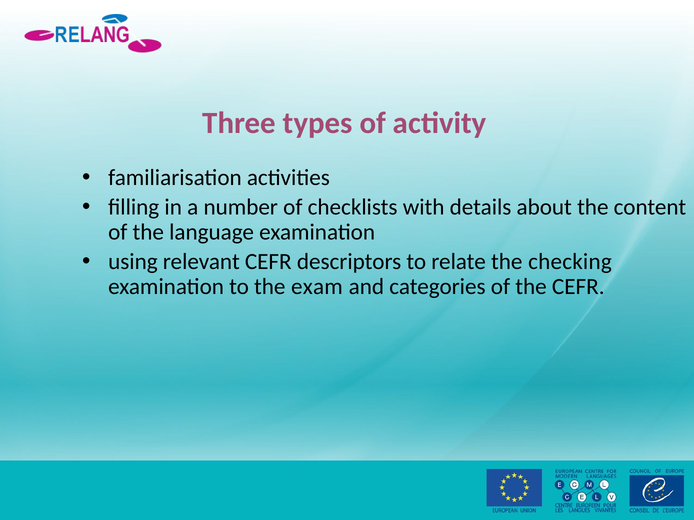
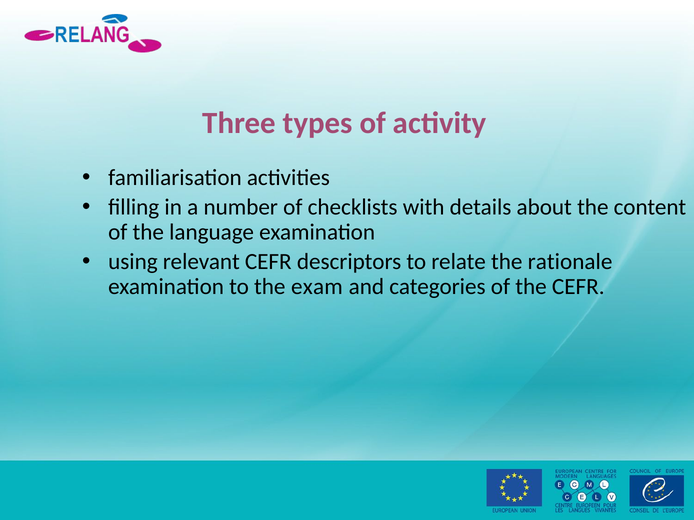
checking: checking -> rationale (570, 262)
